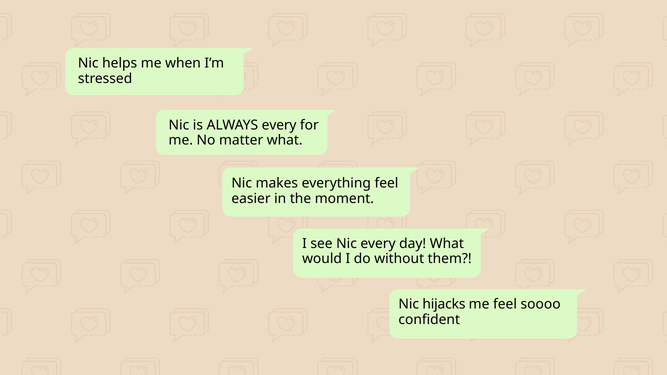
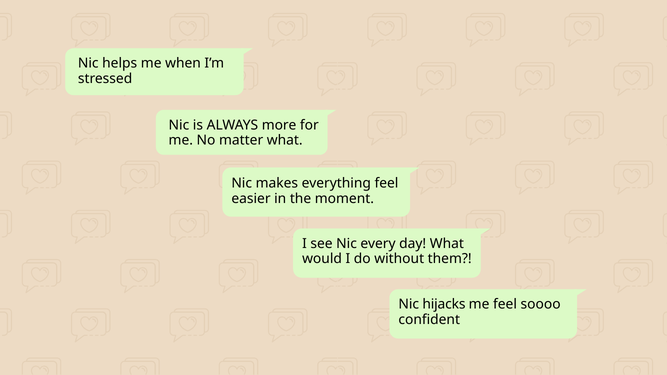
ALWAYS every: every -> more (279, 125)
